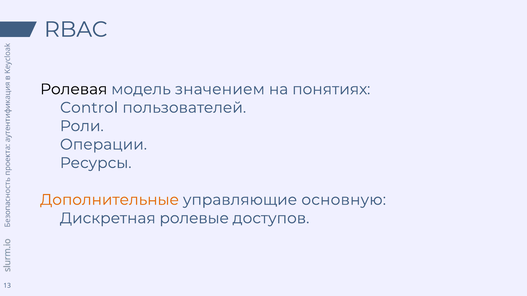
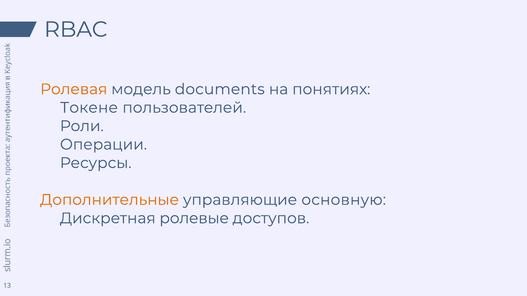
Ролевая colour: black -> orange (74, 89)
значением: значением -> documents (220, 89)
Control: Control -> Токене (89, 108)
